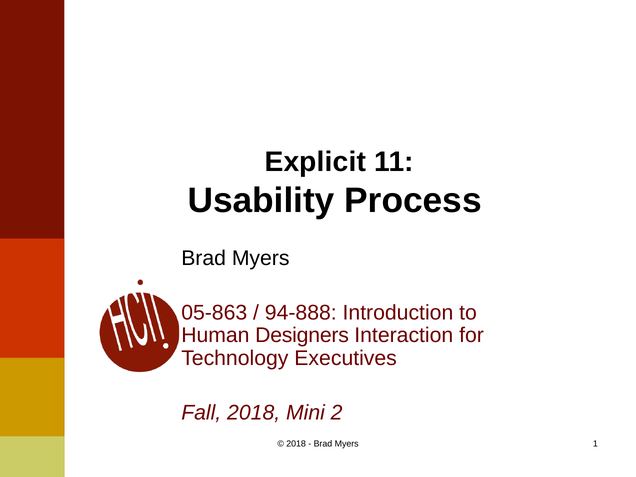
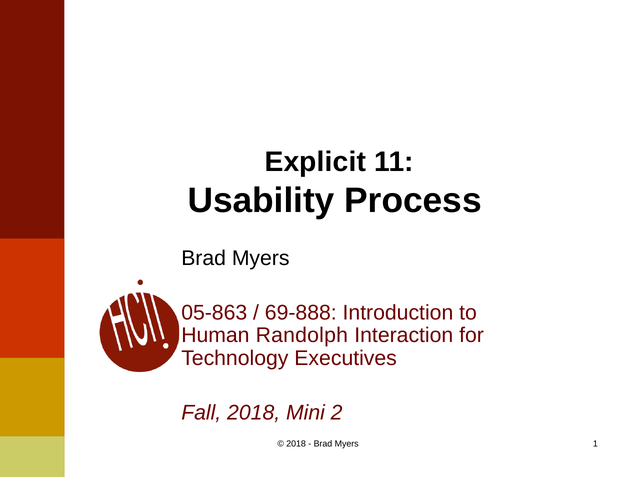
94-888: 94-888 -> 69-888 (301, 313)
Designers: Designers -> Randolph (302, 335)
